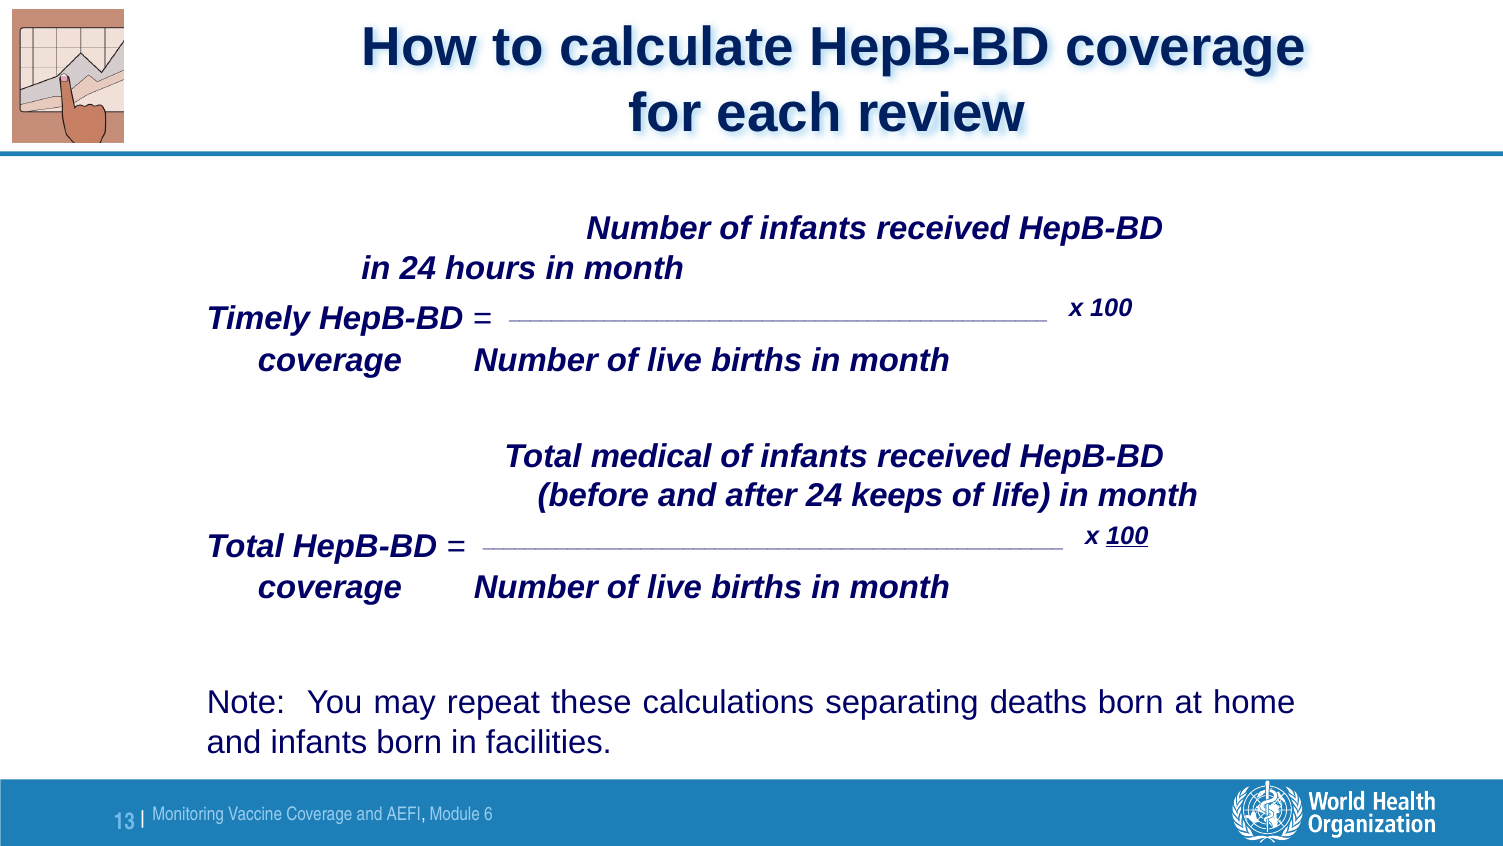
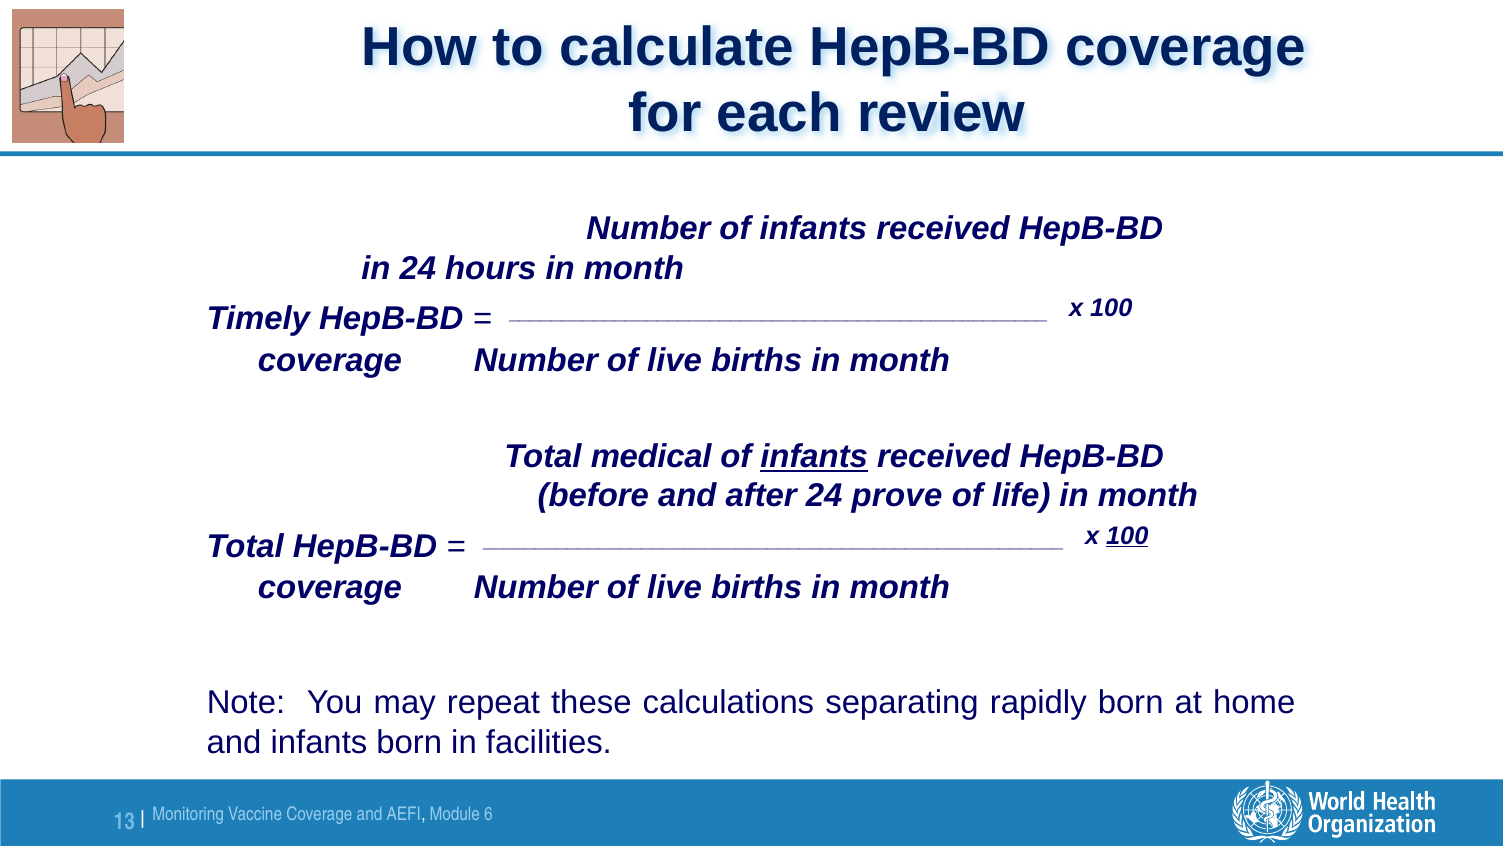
infants underline: none -> present (814, 456)
keeps: keeps -> prove (897, 496)
deaths: deaths -> rapidly (1038, 702)
